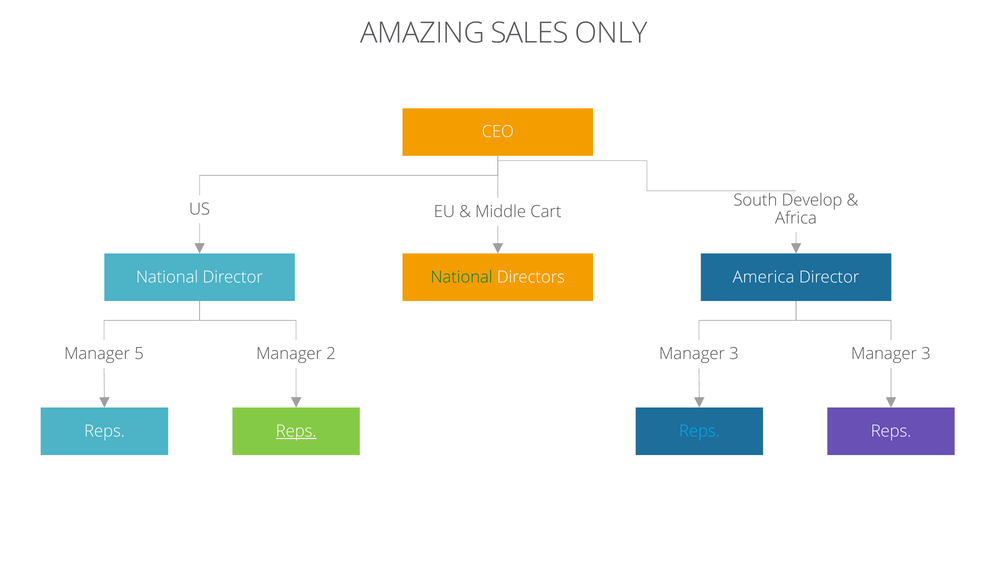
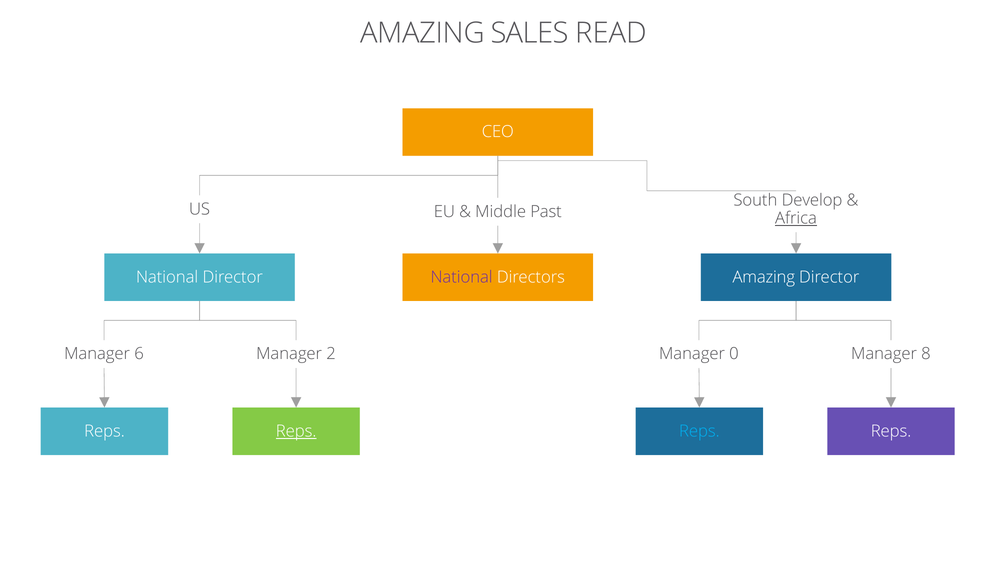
ONLY: ONLY -> READ (611, 33)
Cart: Cart -> Past (546, 212)
Africa underline: none -> present (796, 218)
National colour: green -> purple (462, 277)
Directors America: America -> Amazing (764, 277)
5: 5 -> 6 (139, 354)
3: 3 -> 0 (734, 354)
3: 3 -> 8 (926, 354)
